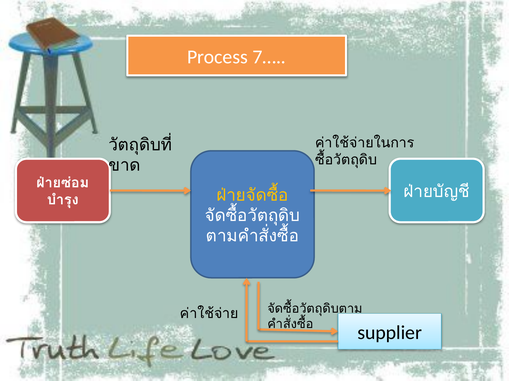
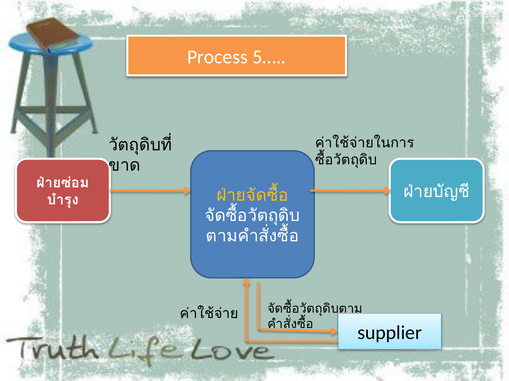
7…: 7… -> 5… (269, 57)
